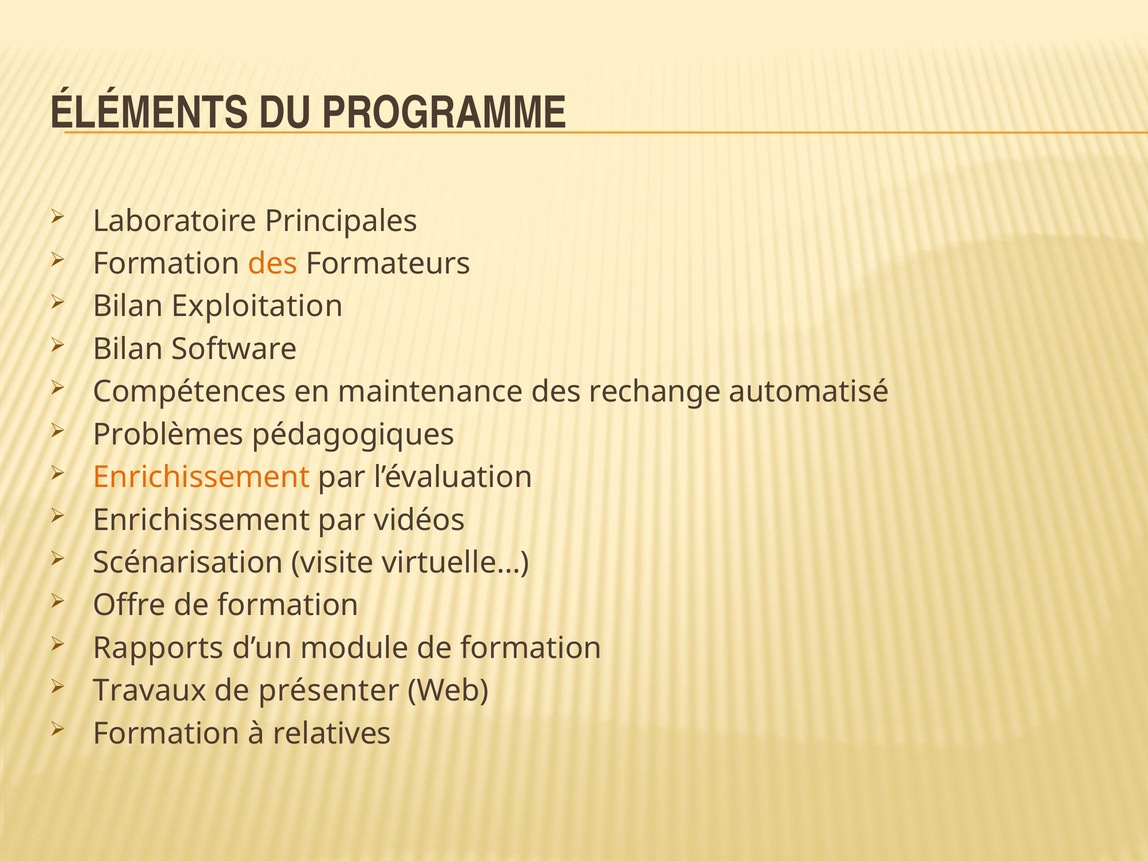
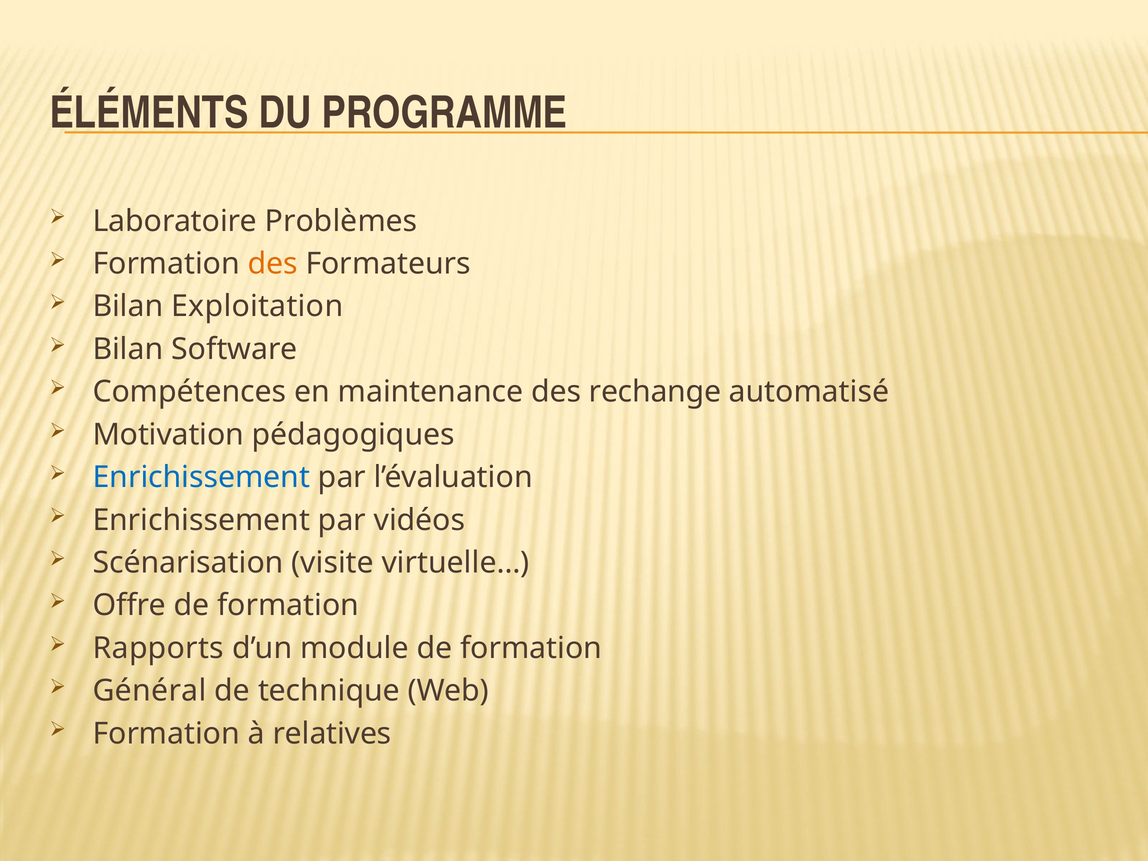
Principales: Principales -> Problèmes (341, 221)
Problèmes: Problèmes -> Motivation (168, 435)
Enrichissement colour: orange -> blue (201, 477)
Travaux: Travaux -> Général (150, 691)
présenter: présenter -> technique (329, 691)
